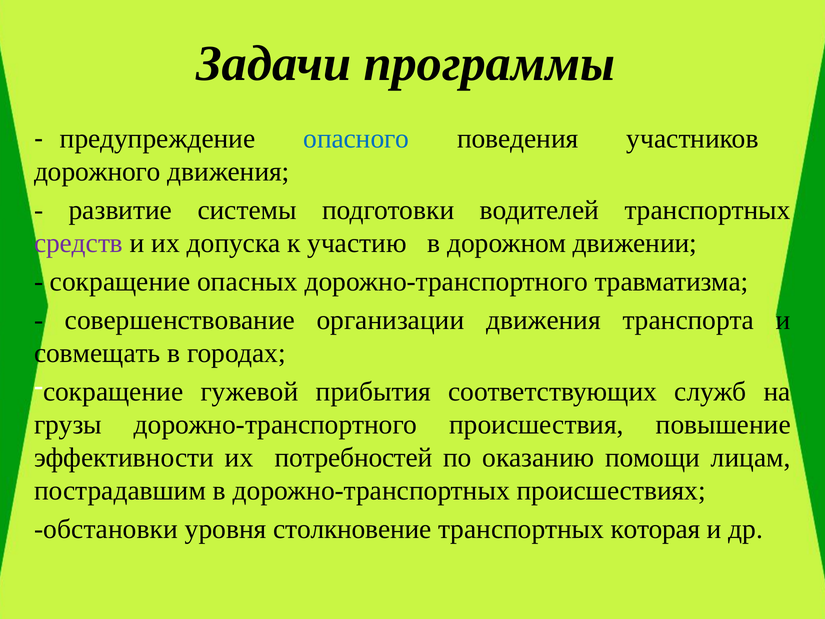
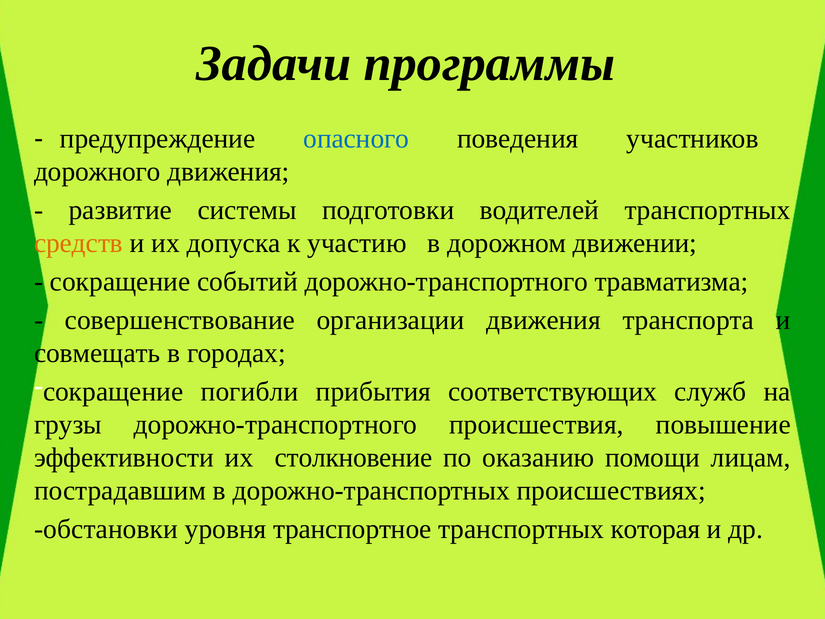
средств colour: purple -> orange (79, 243)
опасных: опасных -> событий (247, 282)
гужевой: гужевой -> погибли (250, 392)
потребностей: потребностей -> столкновение (354, 458)
столкновение: столкновение -> транспортное (352, 529)
